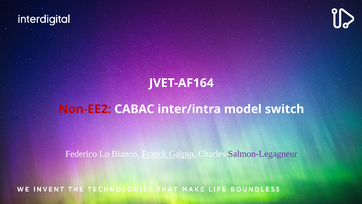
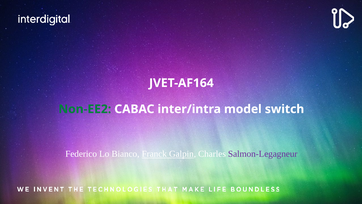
Non-EE2 colour: red -> green (85, 109)
